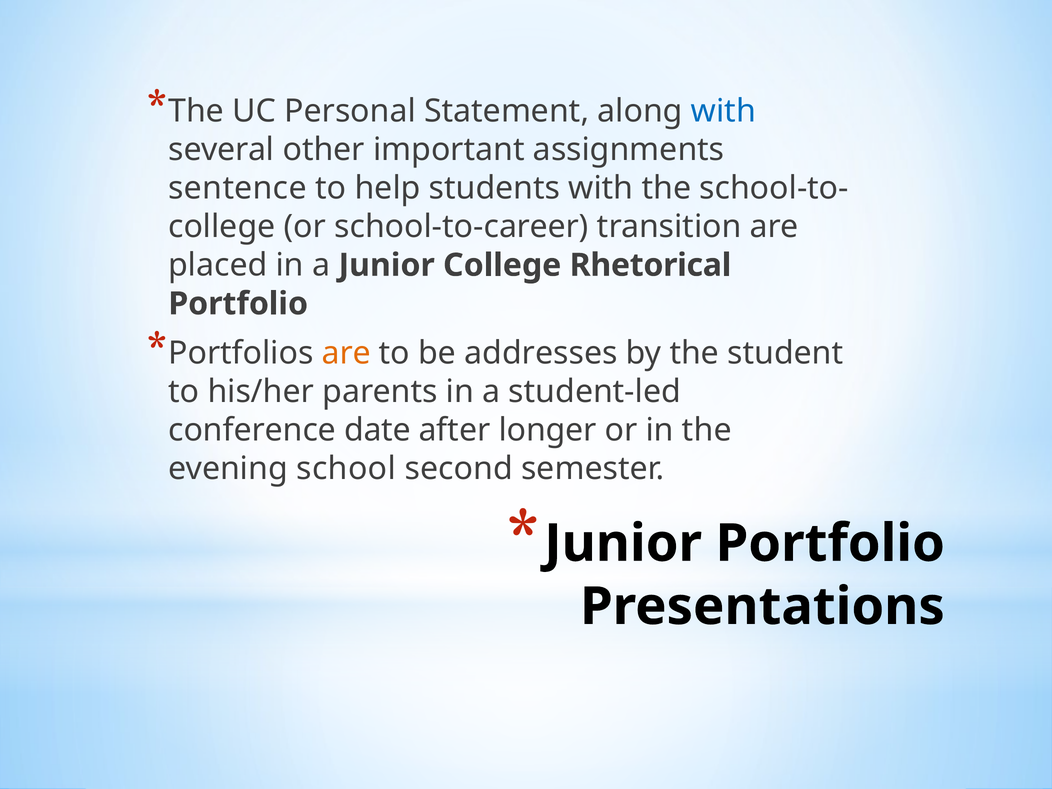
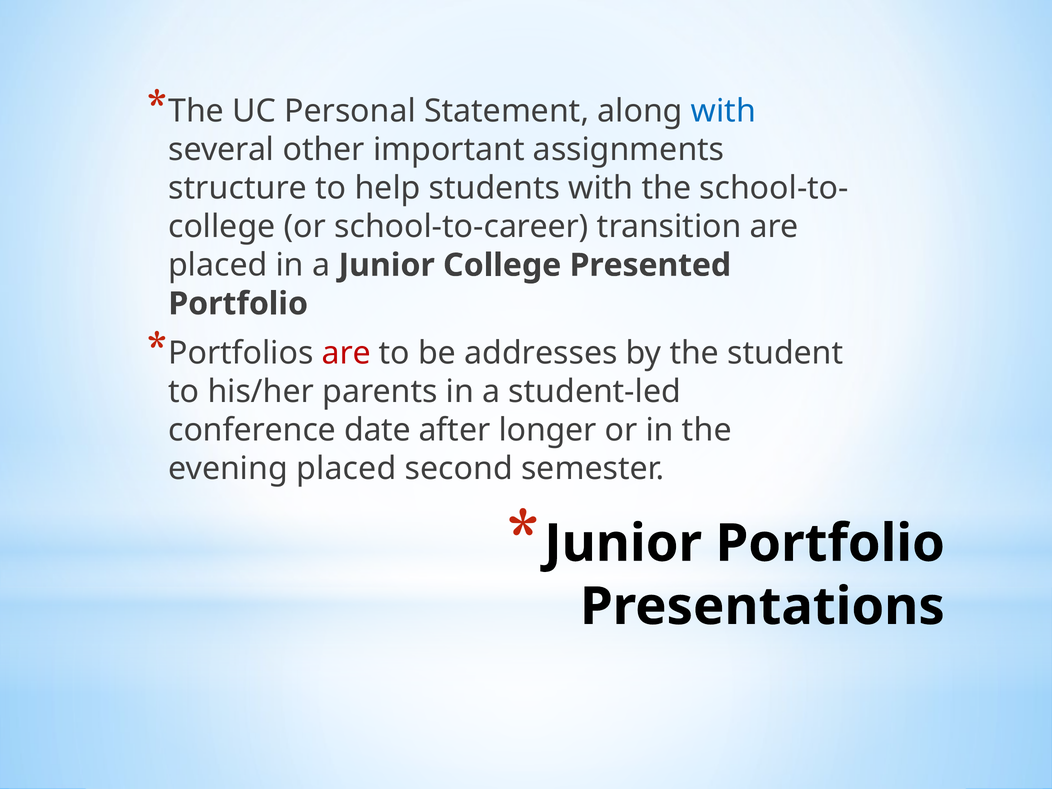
sentence: sentence -> structure (238, 188)
Rhetorical: Rhetorical -> Presented (650, 265)
are colour: orange -> red (346, 353)
evening school: school -> placed (346, 469)
